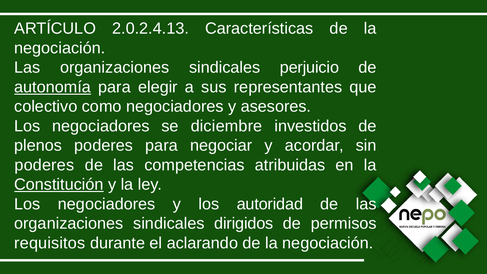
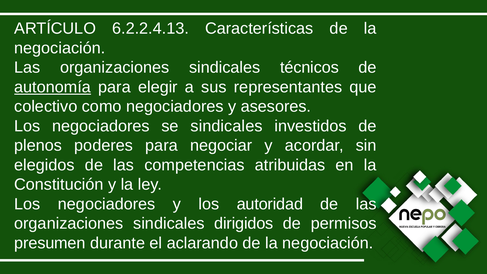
2.0.2.4.13: 2.0.2.4.13 -> 6.2.2.4.13 (151, 29)
perjuicio: perjuicio -> técnicos (309, 68)
se diciembre: diciembre -> sindicales (227, 126)
poderes: poderes -> elegidos (44, 165)
Constitución underline: present -> none (59, 184)
requisitos: requisitos -> presumen (50, 243)
